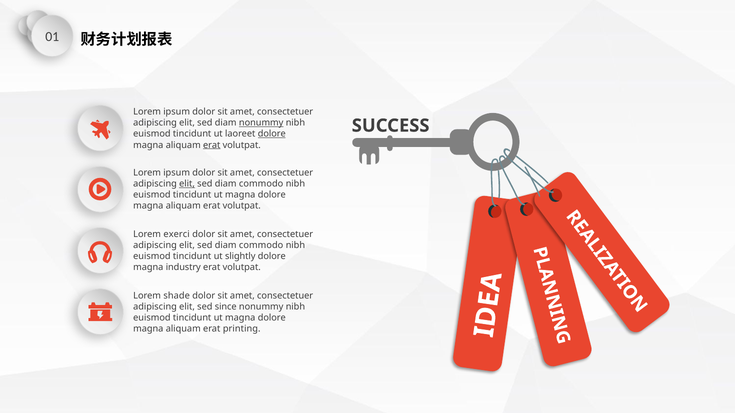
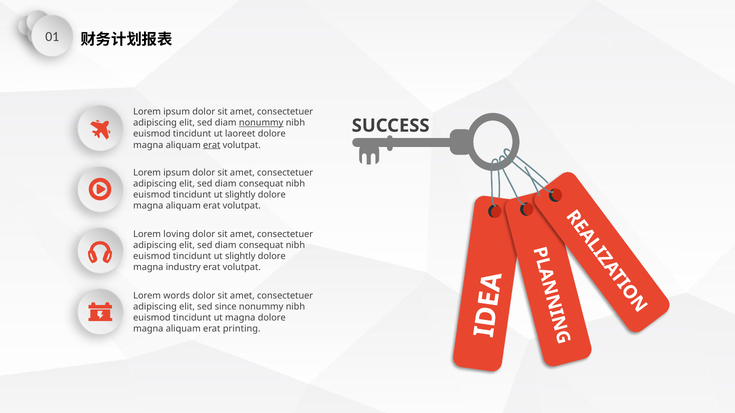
dolore underline: present -> none (272, 134)
elit underline: present -> none (187, 184)
commodo: commodo -> consequat (261, 184)
magna: magna -> slightly (240, 195)
exerci: exerci -> loving (177, 235)
commodo: commodo -> consequat (261, 246)
shade: shade -> words (177, 296)
